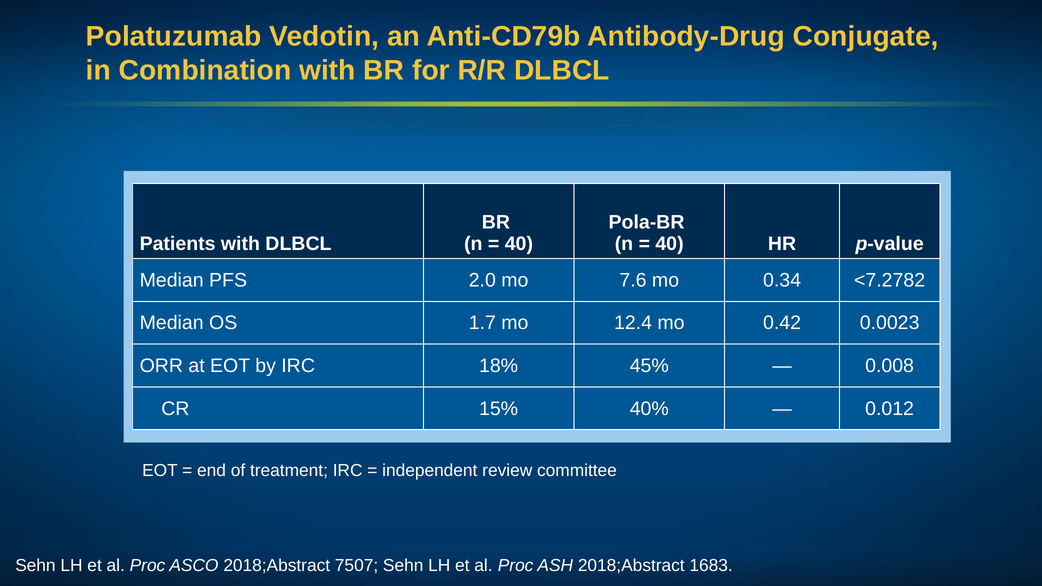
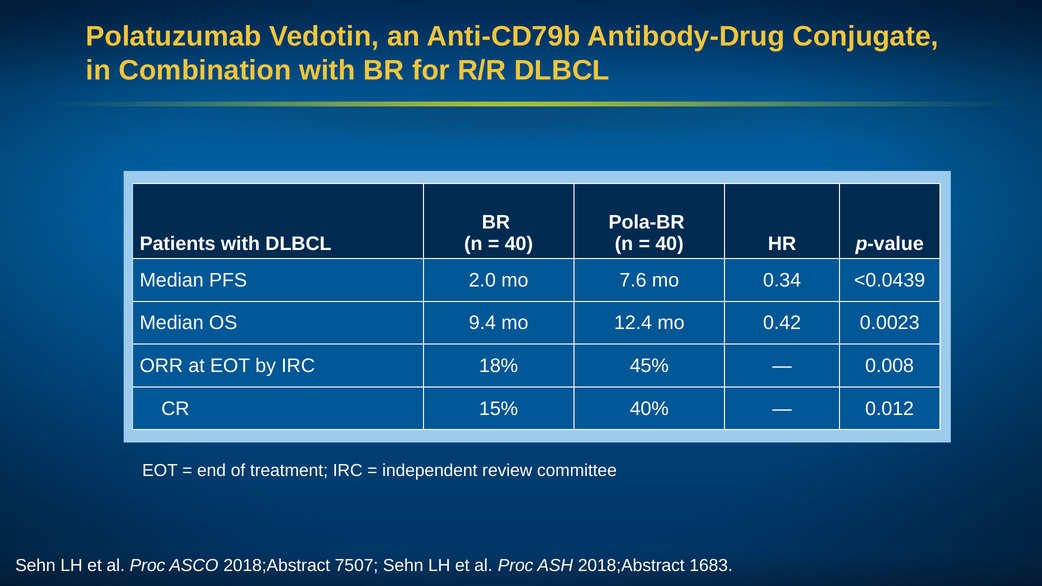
<7.2782: <7.2782 -> <0.0439 (890, 280)
1.7: 1.7 -> 9.4 (482, 323)
